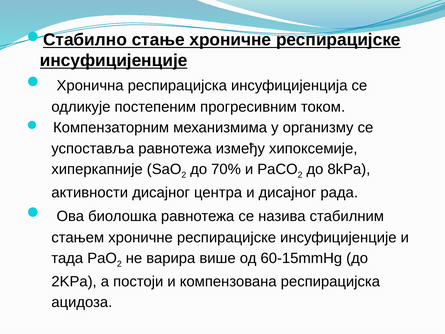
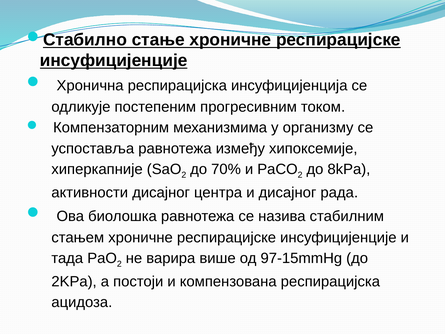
60-15mmHg: 60-15mmHg -> 97-15mmHg (301, 258)
